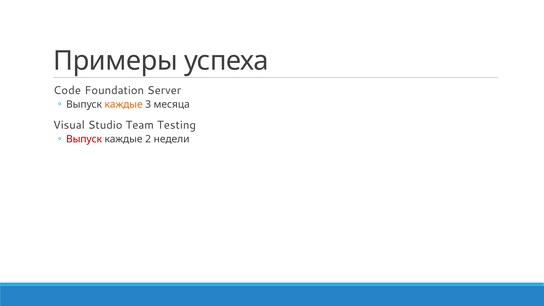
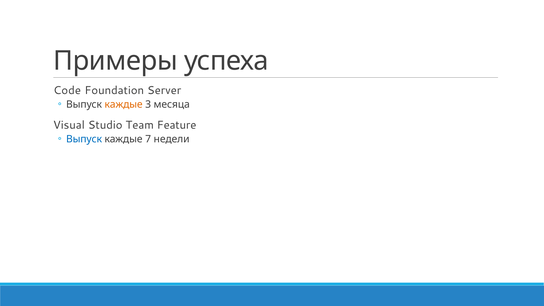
Testing: Testing -> Feature (177, 125)
Выпуск colour: red -> blue (84, 139)
2: 2 -> 7 (148, 139)
